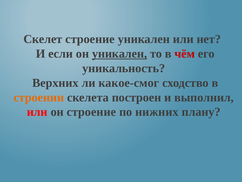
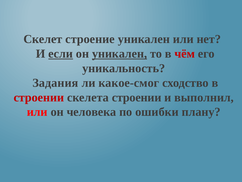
если underline: none -> present (61, 54)
Верхних: Верхних -> Задания (55, 83)
строении colour: orange -> red (39, 97)
скелета построен: построен -> строении (137, 97)
он строение: строение -> человека (91, 112)
нижних: нижних -> ошибки (157, 112)
